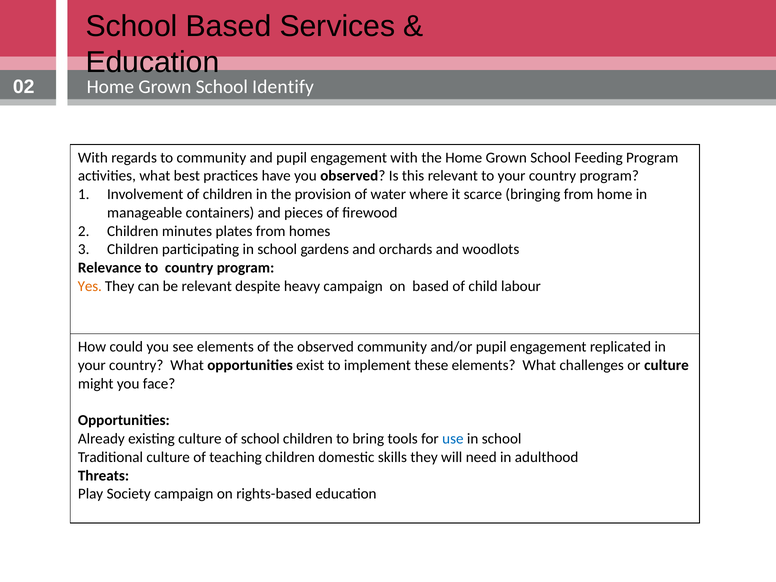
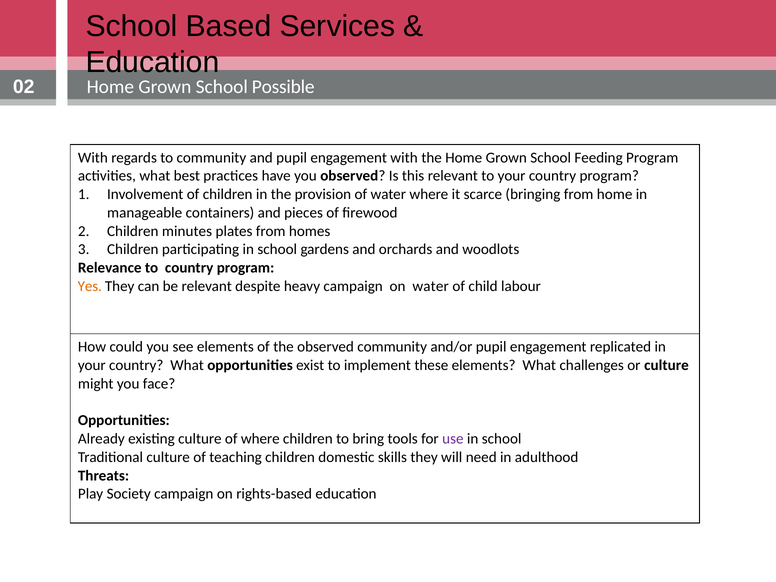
Identify: Identify -> Possible (283, 87)
on based: based -> water (431, 286)
of school: school -> where (260, 439)
use colour: blue -> purple (453, 439)
